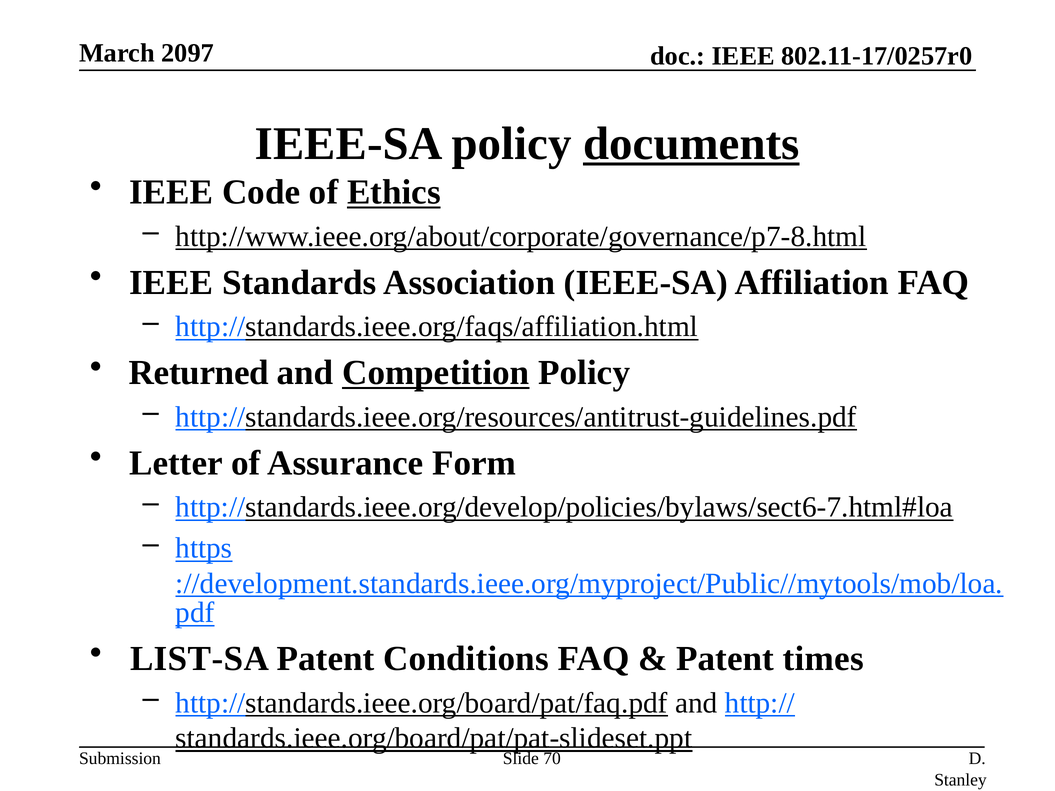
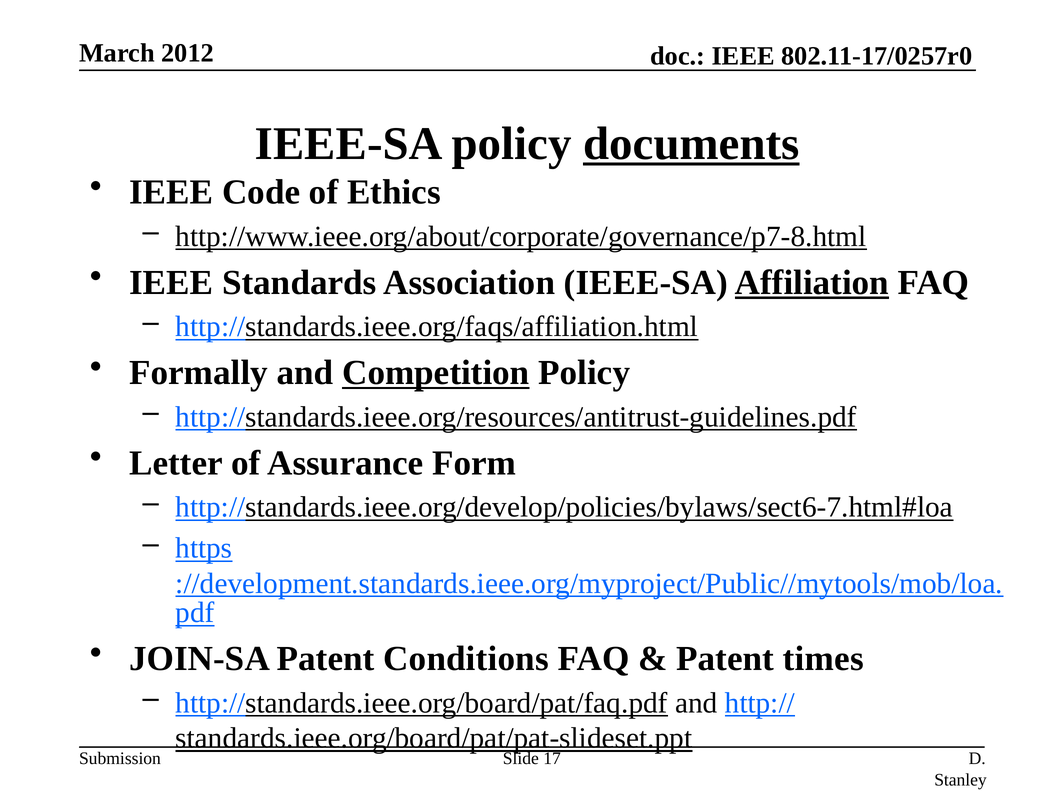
2097: 2097 -> 2012 (188, 53)
Ethics underline: present -> none (394, 192)
Affiliation underline: none -> present (812, 283)
Returned: Returned -> Formally (199, 373)
LIST-SA: LIST-SA -> JOIN-SA (200, 659)
70: 70 -> 17 (552, 759)
